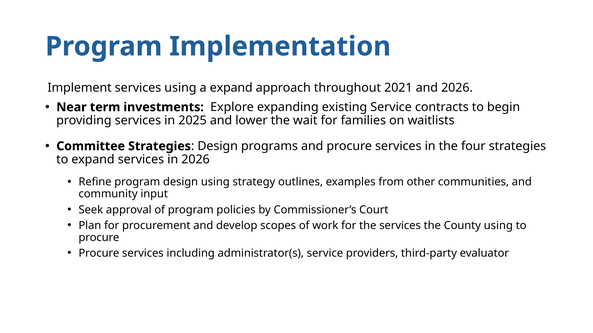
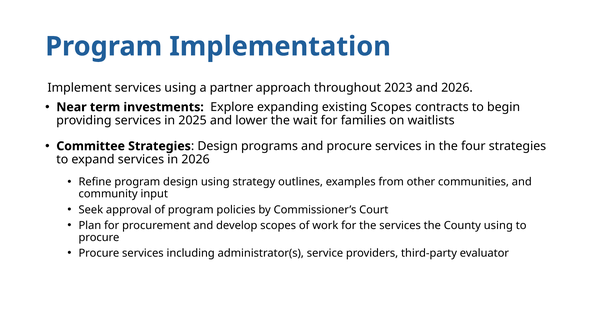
a expand: expand -> partner (231, 88)
2021: 2021 -> 2023 (398, 88)
existing Service: Service -> Scopes (391, 107)
